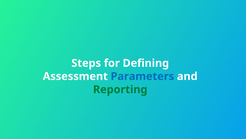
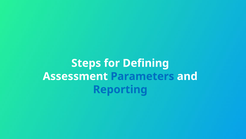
Reporting colour: green -> blue (120, 89)
